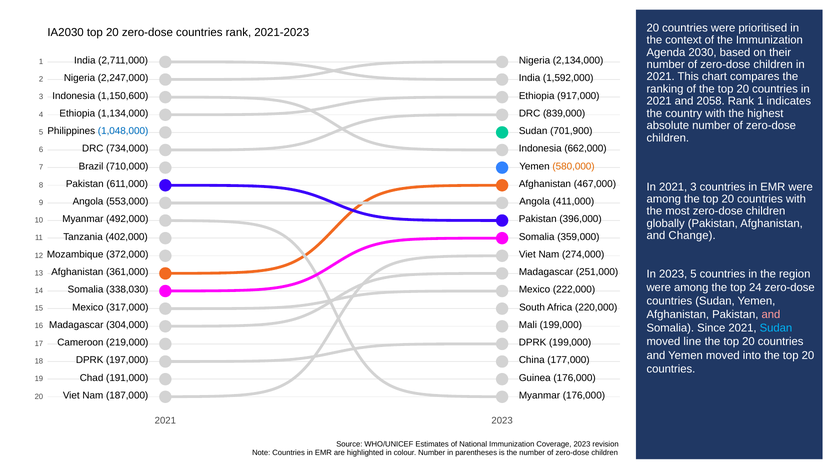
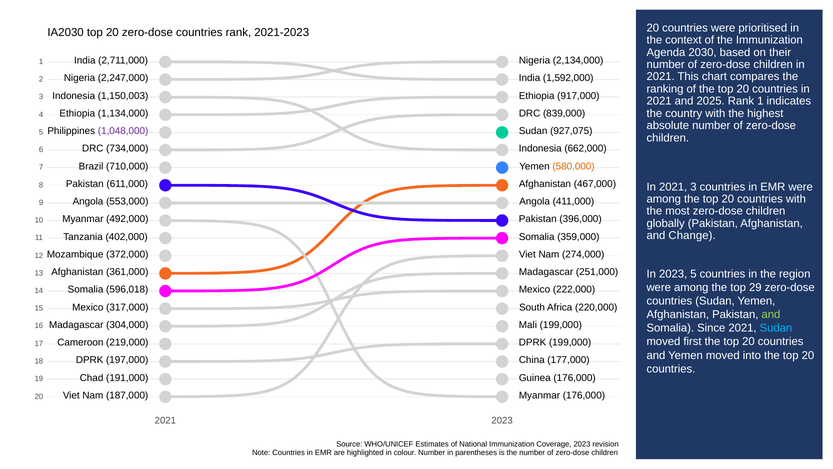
1,150,600: 1,150,600 -> 1,150,003 (123, 96)
2058: 2058 -> 2025 (711, 101)
1,048,000 colour: blue -> purple (123, 131)
701,900: 701,900 -> 927,075 (571, 131)
24: 24 -> 29 (755, 287)
338,030: 338,030 -> 596,018 (127, 289)
and colour: pink -> light green (771, 314)
line: line -> first (692, 341)
